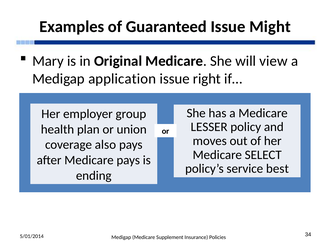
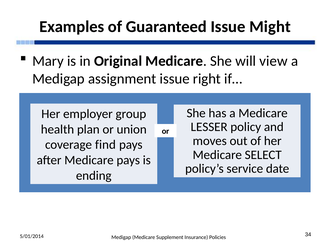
application: application -> assignment (122, 79)
also: also -> find (105, 145)
best: best -> date (278, 169)
